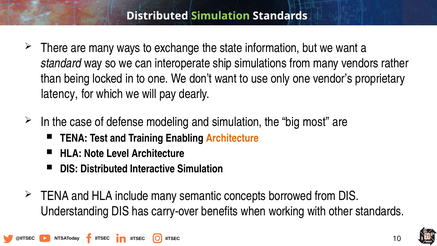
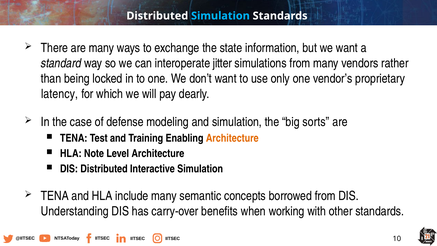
Simulation colour: light green -> light blue (220, 16)
ship: ship -> jitter (222, 63)
most: most -> sorts (316, 122)
